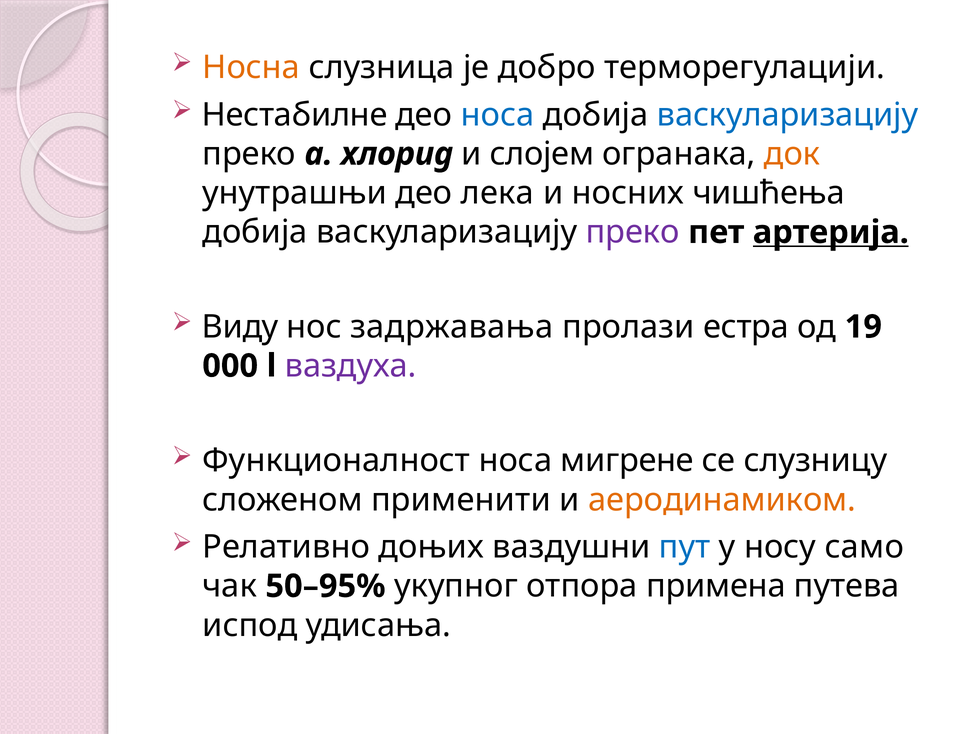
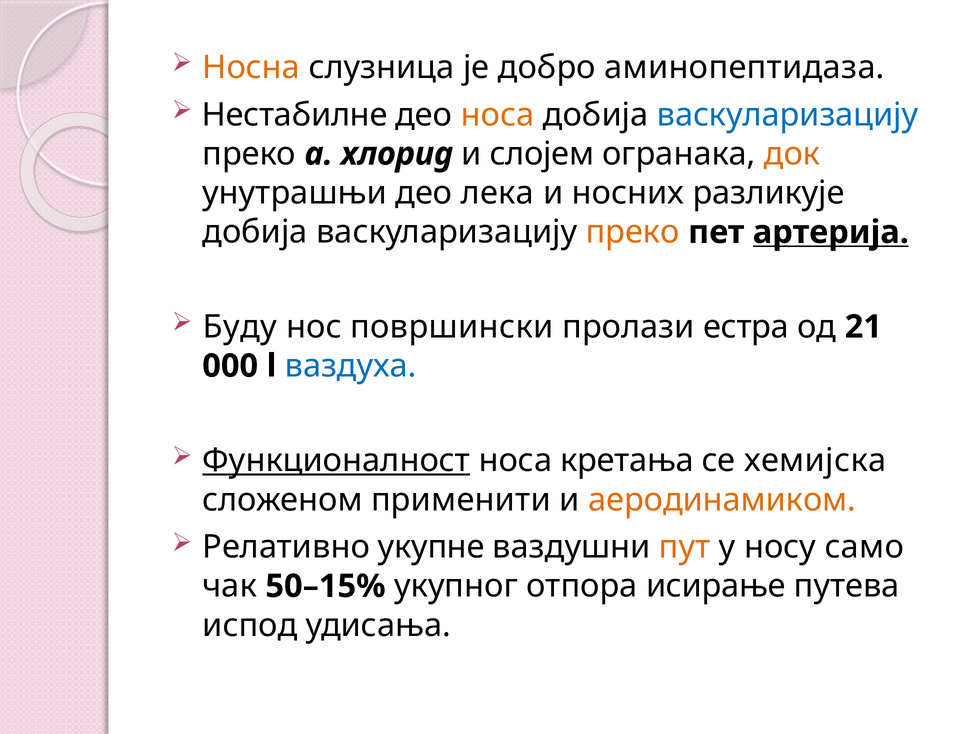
терморегулацији: терморегулацији -> аминопептидаза (745, 67)
носа colour: blue -> orange (498, 115)
чишћења: чишћења -> разликује (769, 193)
преко colour: purple -> orange (633, 232)
Виду: Виду -> Буду (240, 327)
задржавања: задржавања -> површински (452, 327)
19: 19 -> 21 (863, 327)
ваздуха colour: purple -> blue (351, 366)
Функционалност underline: none -> present (336, 460)
мигрене: мигрене -> кретања (627, 460)
слузницу: слузницу -> хемијска (815, 460)
доњих: доњих -> укупне (431, 547)
пут colour: blue -> orange (685, 547)
50–95%: 50–95% -> 50–15% (325, 586)
примена: примена -> исирање (716, 586)
